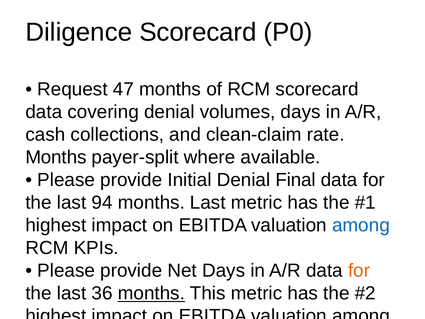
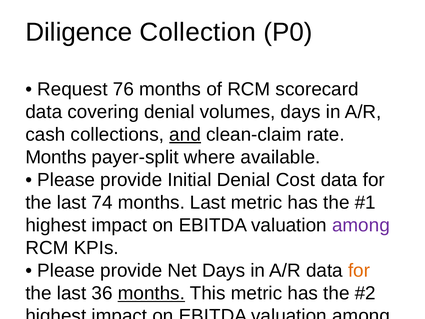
Diligence Scorecard: Scorecard -> Collection (198, 32)
47: 47 -> 76 (123, 89)
and underline: none -> present (185, 134)
Denial Final: Final -> Cost (295, 180)
94: 94 -> 74 (102, 202)
among colour: blue -> purple (361, 225)
